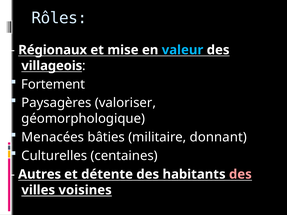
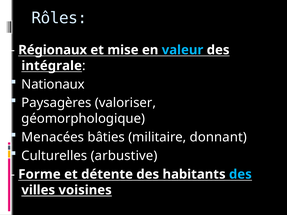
villageois: villageois -> intégrale (52, 66)
Fortement: Fortement -> Nationaux (53, 84)
centaines: centaines -> arbustive (124, 156)
Autres: Autres -> Forme (39, 174)
des colour: pink -> light blue (240, 174)
